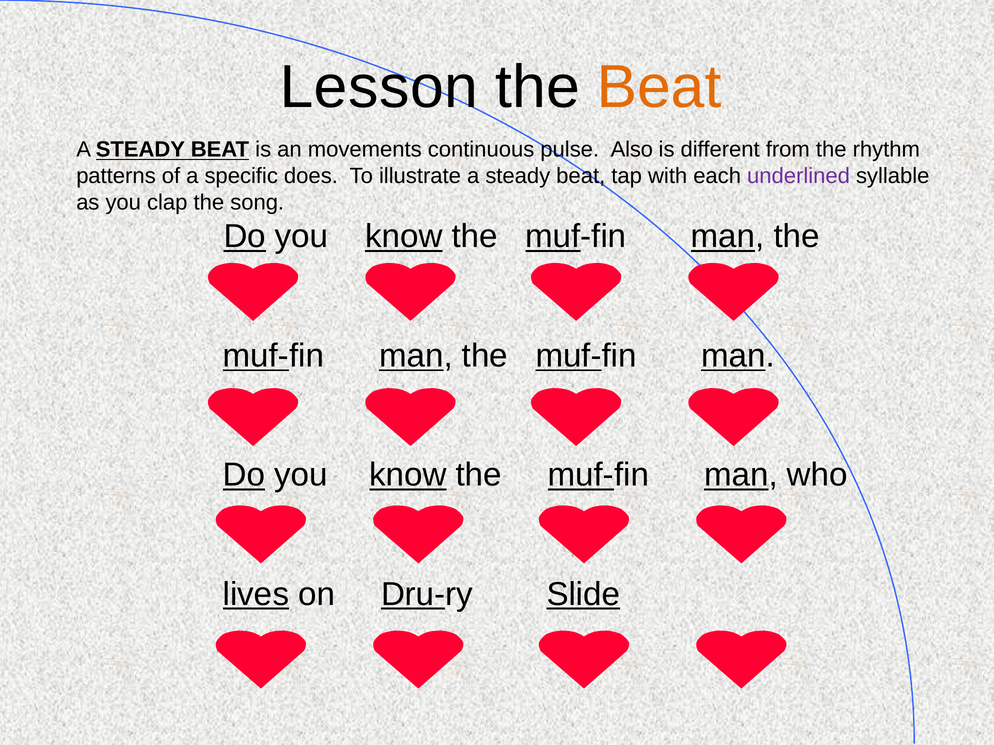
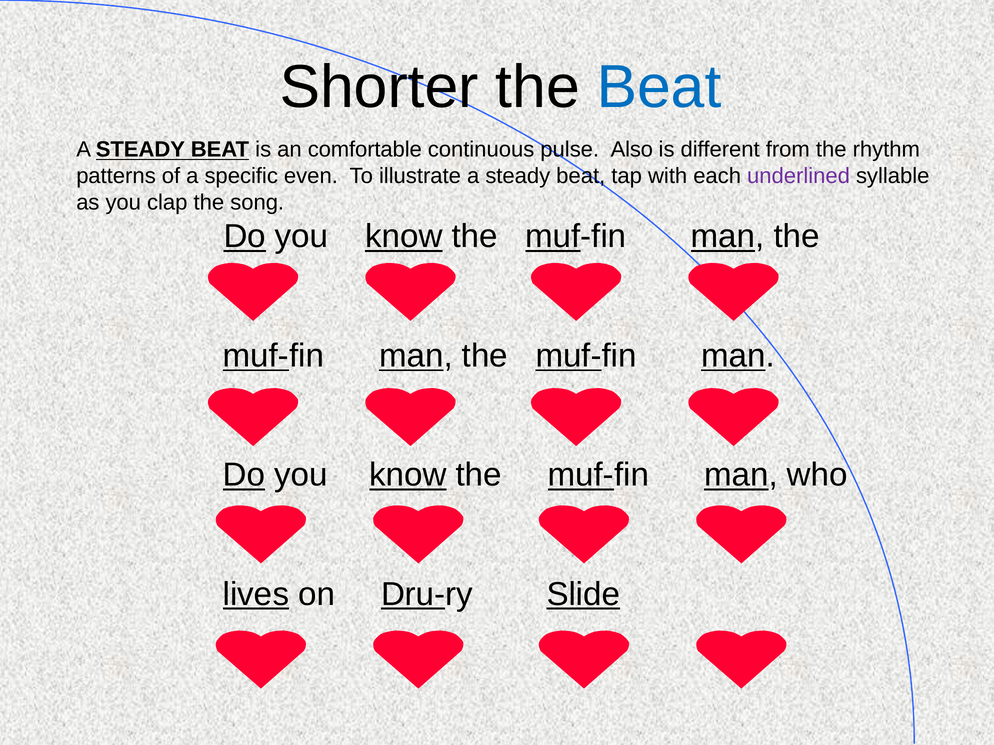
Lesson: Lesson -> Shorter (379, 87)
Beat colour: orange -> blue (659, 87)
movements: movements -> comfortable (365, 150)
does: does -> even (311, 176)
